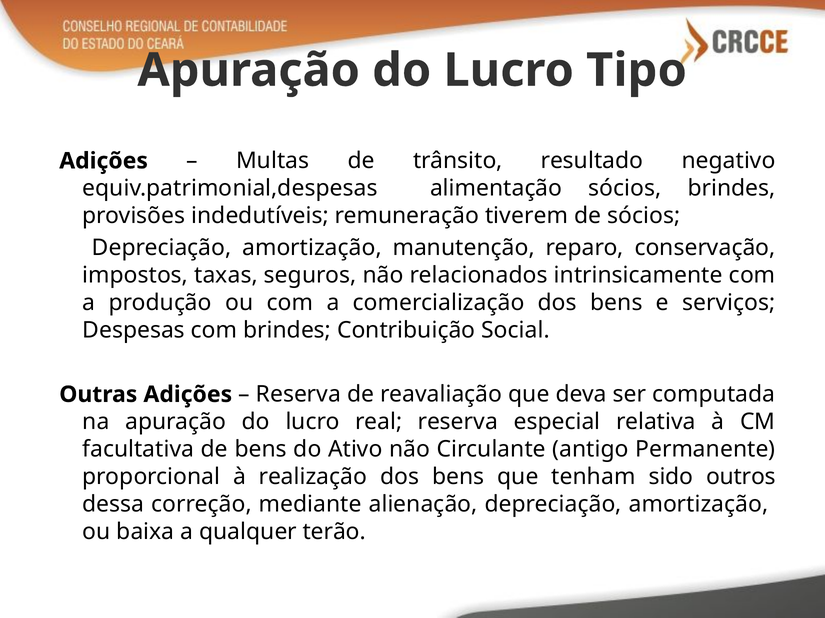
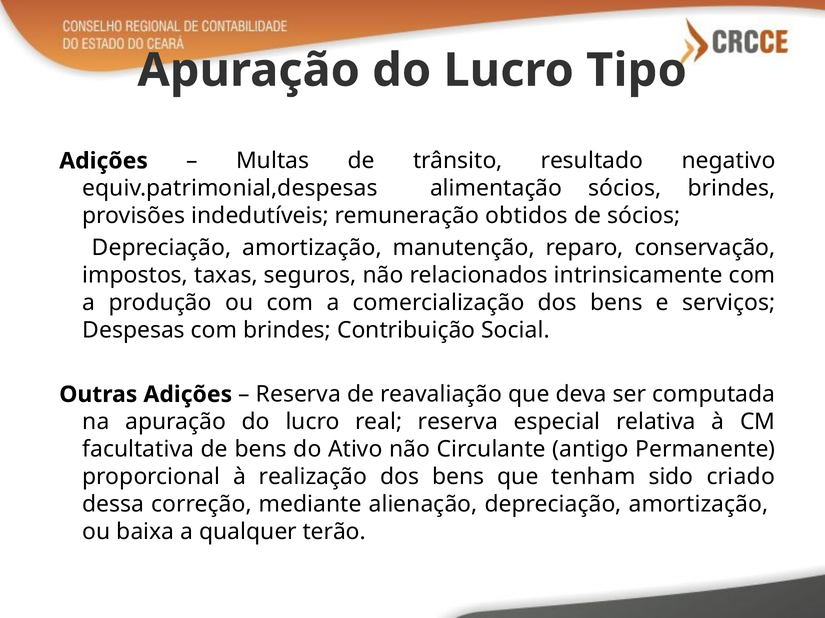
tiverem: tiverem -> obtidos (527, 216)
outros: outros -> criado (741, 477)
